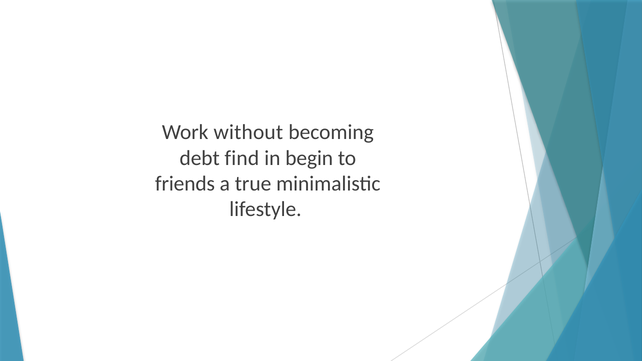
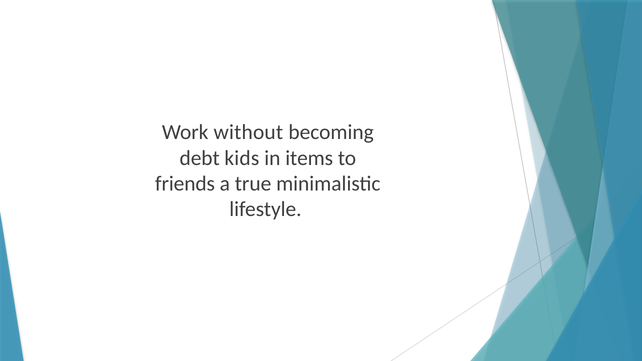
find: find -> kids (242, 158)
begin: begin -> items (309, 158)
